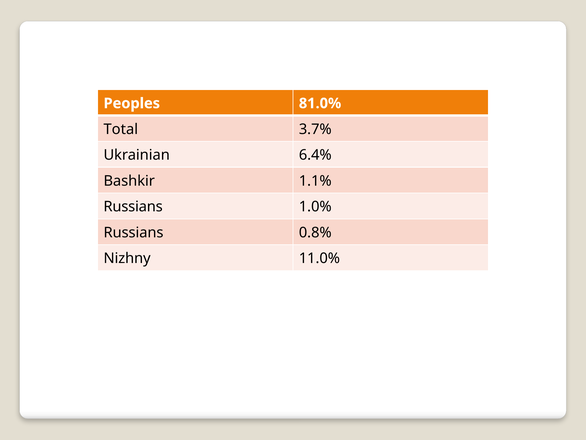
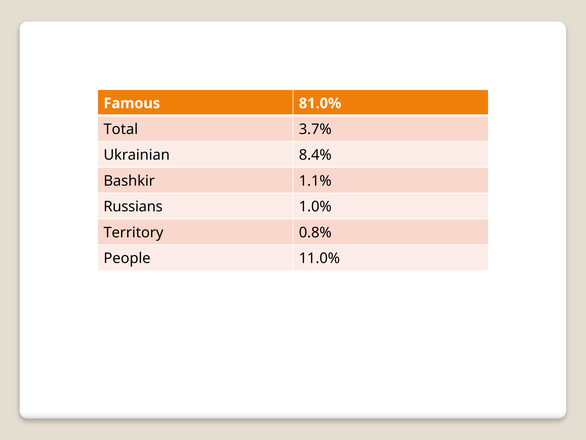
Peoples: Peoples -> Famous (132, 103)
6.4%: 6.4% -> 8.4% (315, 155)
Russians: Russians -> Territory (133, 232)
Nizhny: Nizhny -> People (127, 258)
